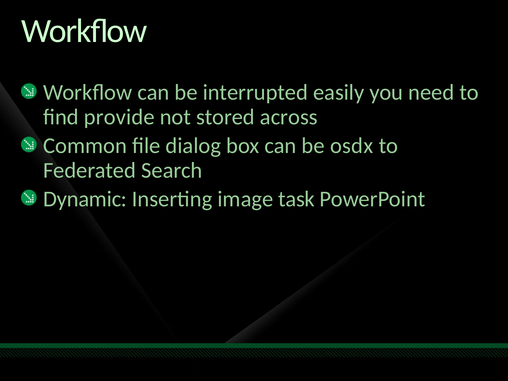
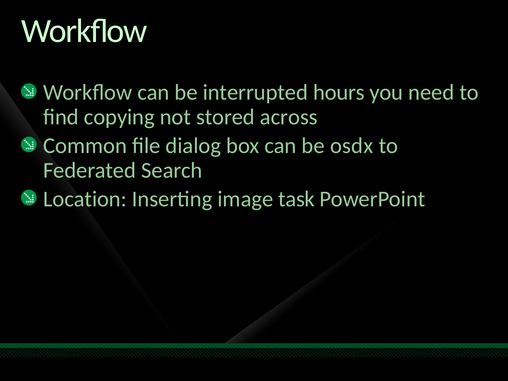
easily: easily -> hours (339, 93)
provide: provide -> copying (119, 117)
Dynamic: Dynamic -> Location (85, 199)
